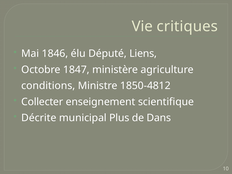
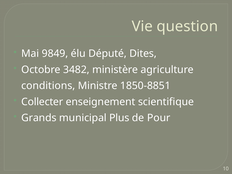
critiques: critiques -> question (187, 26)
1846: 1846 -> 9849 (55, 54)
Liens: Liens -> Dites (143, 54)
1847: 1847 -> 3482 (76, 70)
1850-4812: 1850-4812 -> 1850-8851 (145, 86)
Décrite: Décrite -> Grands (39, 118)
Dans: Dans -> Pour (159, 118)
